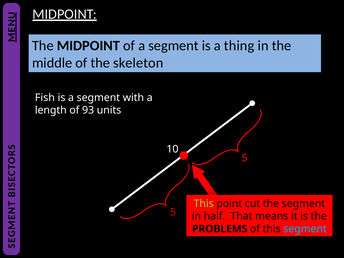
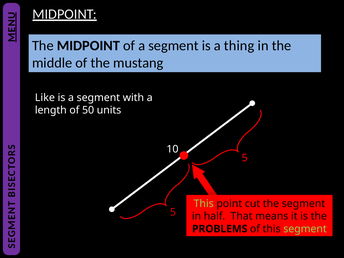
skeleton: skeleton -> mustang (138, 63)
Fish: Fish -> Like (45, 98)
93: 93 -> 50 (88, 110)
segment colour: light blue -> light green (305, 229)
